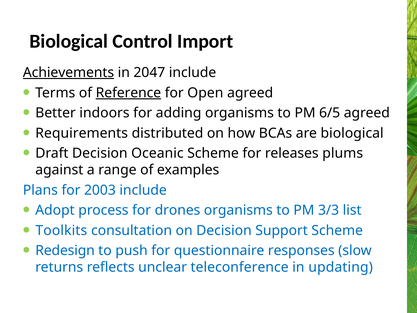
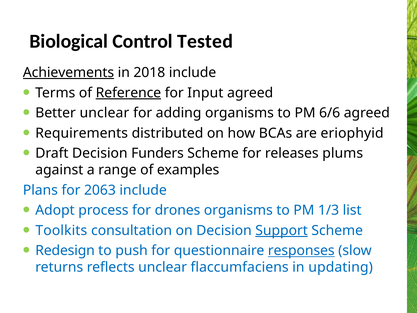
Import: Import -> Tested (205, 41)
2047: 2047 -> 2018 (149, 73)
Open: Open -> Input (205, 93)
Better indoors: indoors -> unclear (104, 113)
6/5: 6/5 -> 6/6 (330, 113)
are biological: biological -> eriophyid (352, 133)
Oceanic: Oceanic -> Funders (157, 153)
2003: 2003 -> 2063 (100, 190)
3/3: 3/3 -> 1/3 (329, 210)
Support underline: none -> present (282, 230)
responses underline: none -> present (301, 251)
teleconference: teleconference -> flaccumfaciens (240, 267)
